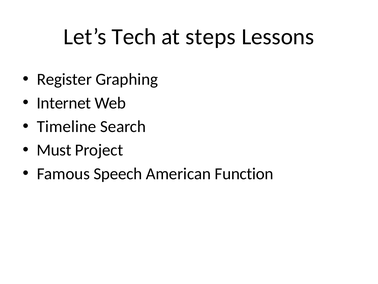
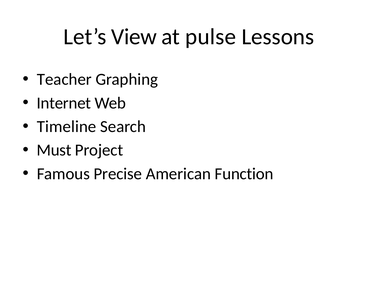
Tech: Tech -> View (134, 37)
steps: steps -> pulse (211, 37)
Register: Register -> Teacher (64, 79)
Speech: Speech -> Precise (118, 173)
